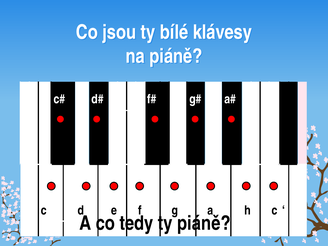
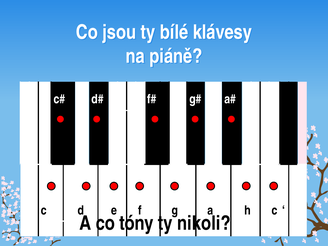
tedy: tedy -> tóny (137, 223)
ty piáně: piáně -> nikoli (204, 223)
